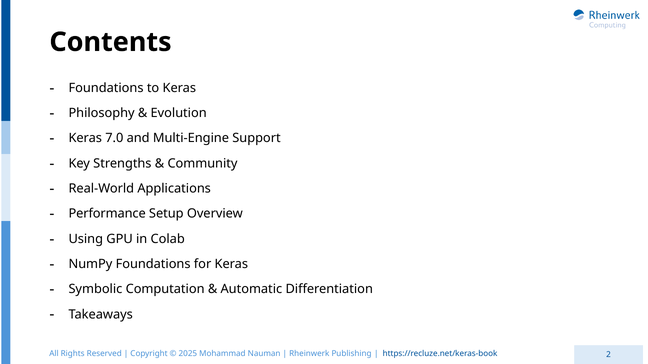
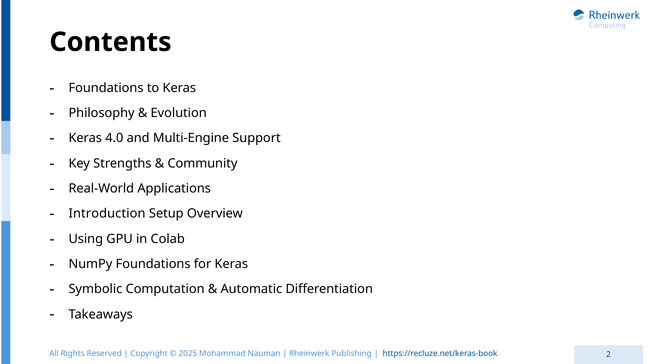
7.0: 7.0 -> 4.0 (114, 138)
Performance: Performance -> Introduction (107, 214)
